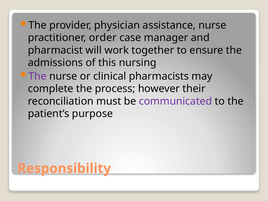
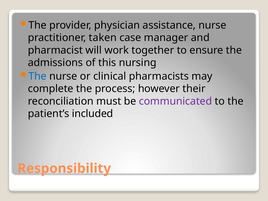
order: order -> taken (103, 38)
The colour: purple -> blue (37, 76)
purpose: purpose -> included (93, 114)
